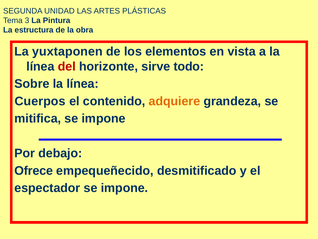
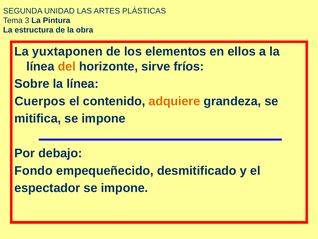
vista: vista -> ellos (242, 52)
del colour: red -> orange (67, 66)
todo: todo -> fríos (189, 66)
Ofrece: Ofrece -> Fondo (34, 170)
